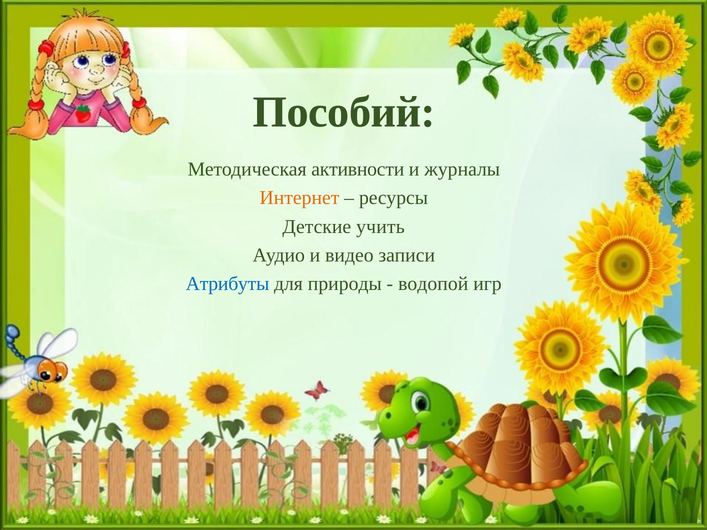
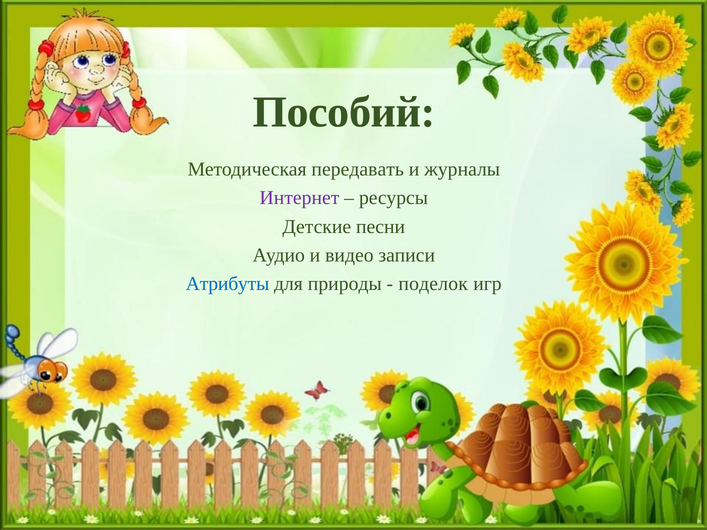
активности: активности -> передавать (358, 169)
Интернет colour: orange -> purple (299, 198)
учить: учить -> песни (381, 227)
водопой: водопой -> поделок (433, 284)
